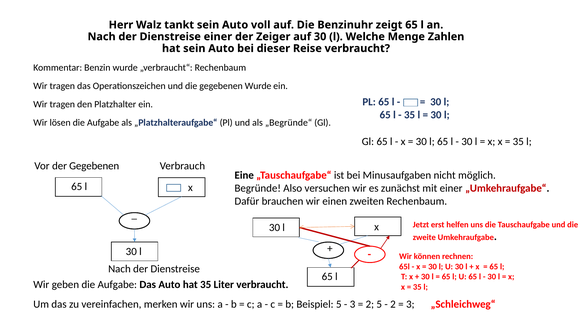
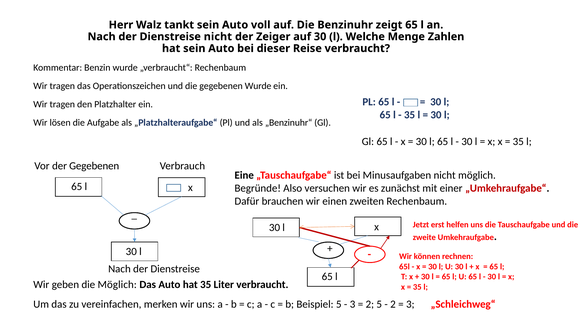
Dienstreise einer: einer -> nicht (218, 37)
„Begründe“: „Begründe“ -> „Benzinuhr“ (289, 123)
geben die Aufgabe: Aufgabe -> Möglich (117, 284)
